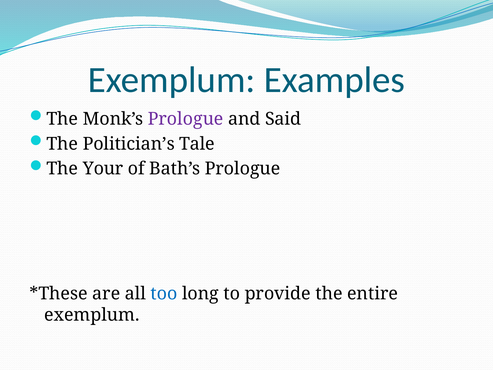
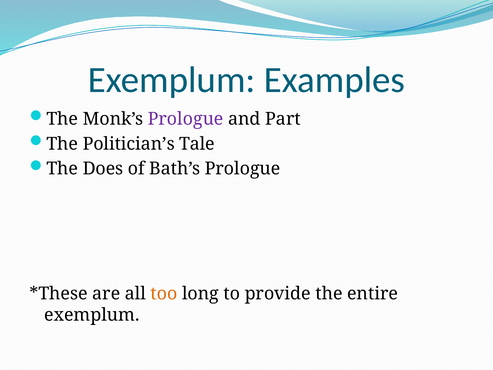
Said: Said -> Part (283, 119)
Your: Your -> Does (103, 169)
too colour: blue -> orange (164, 293)
